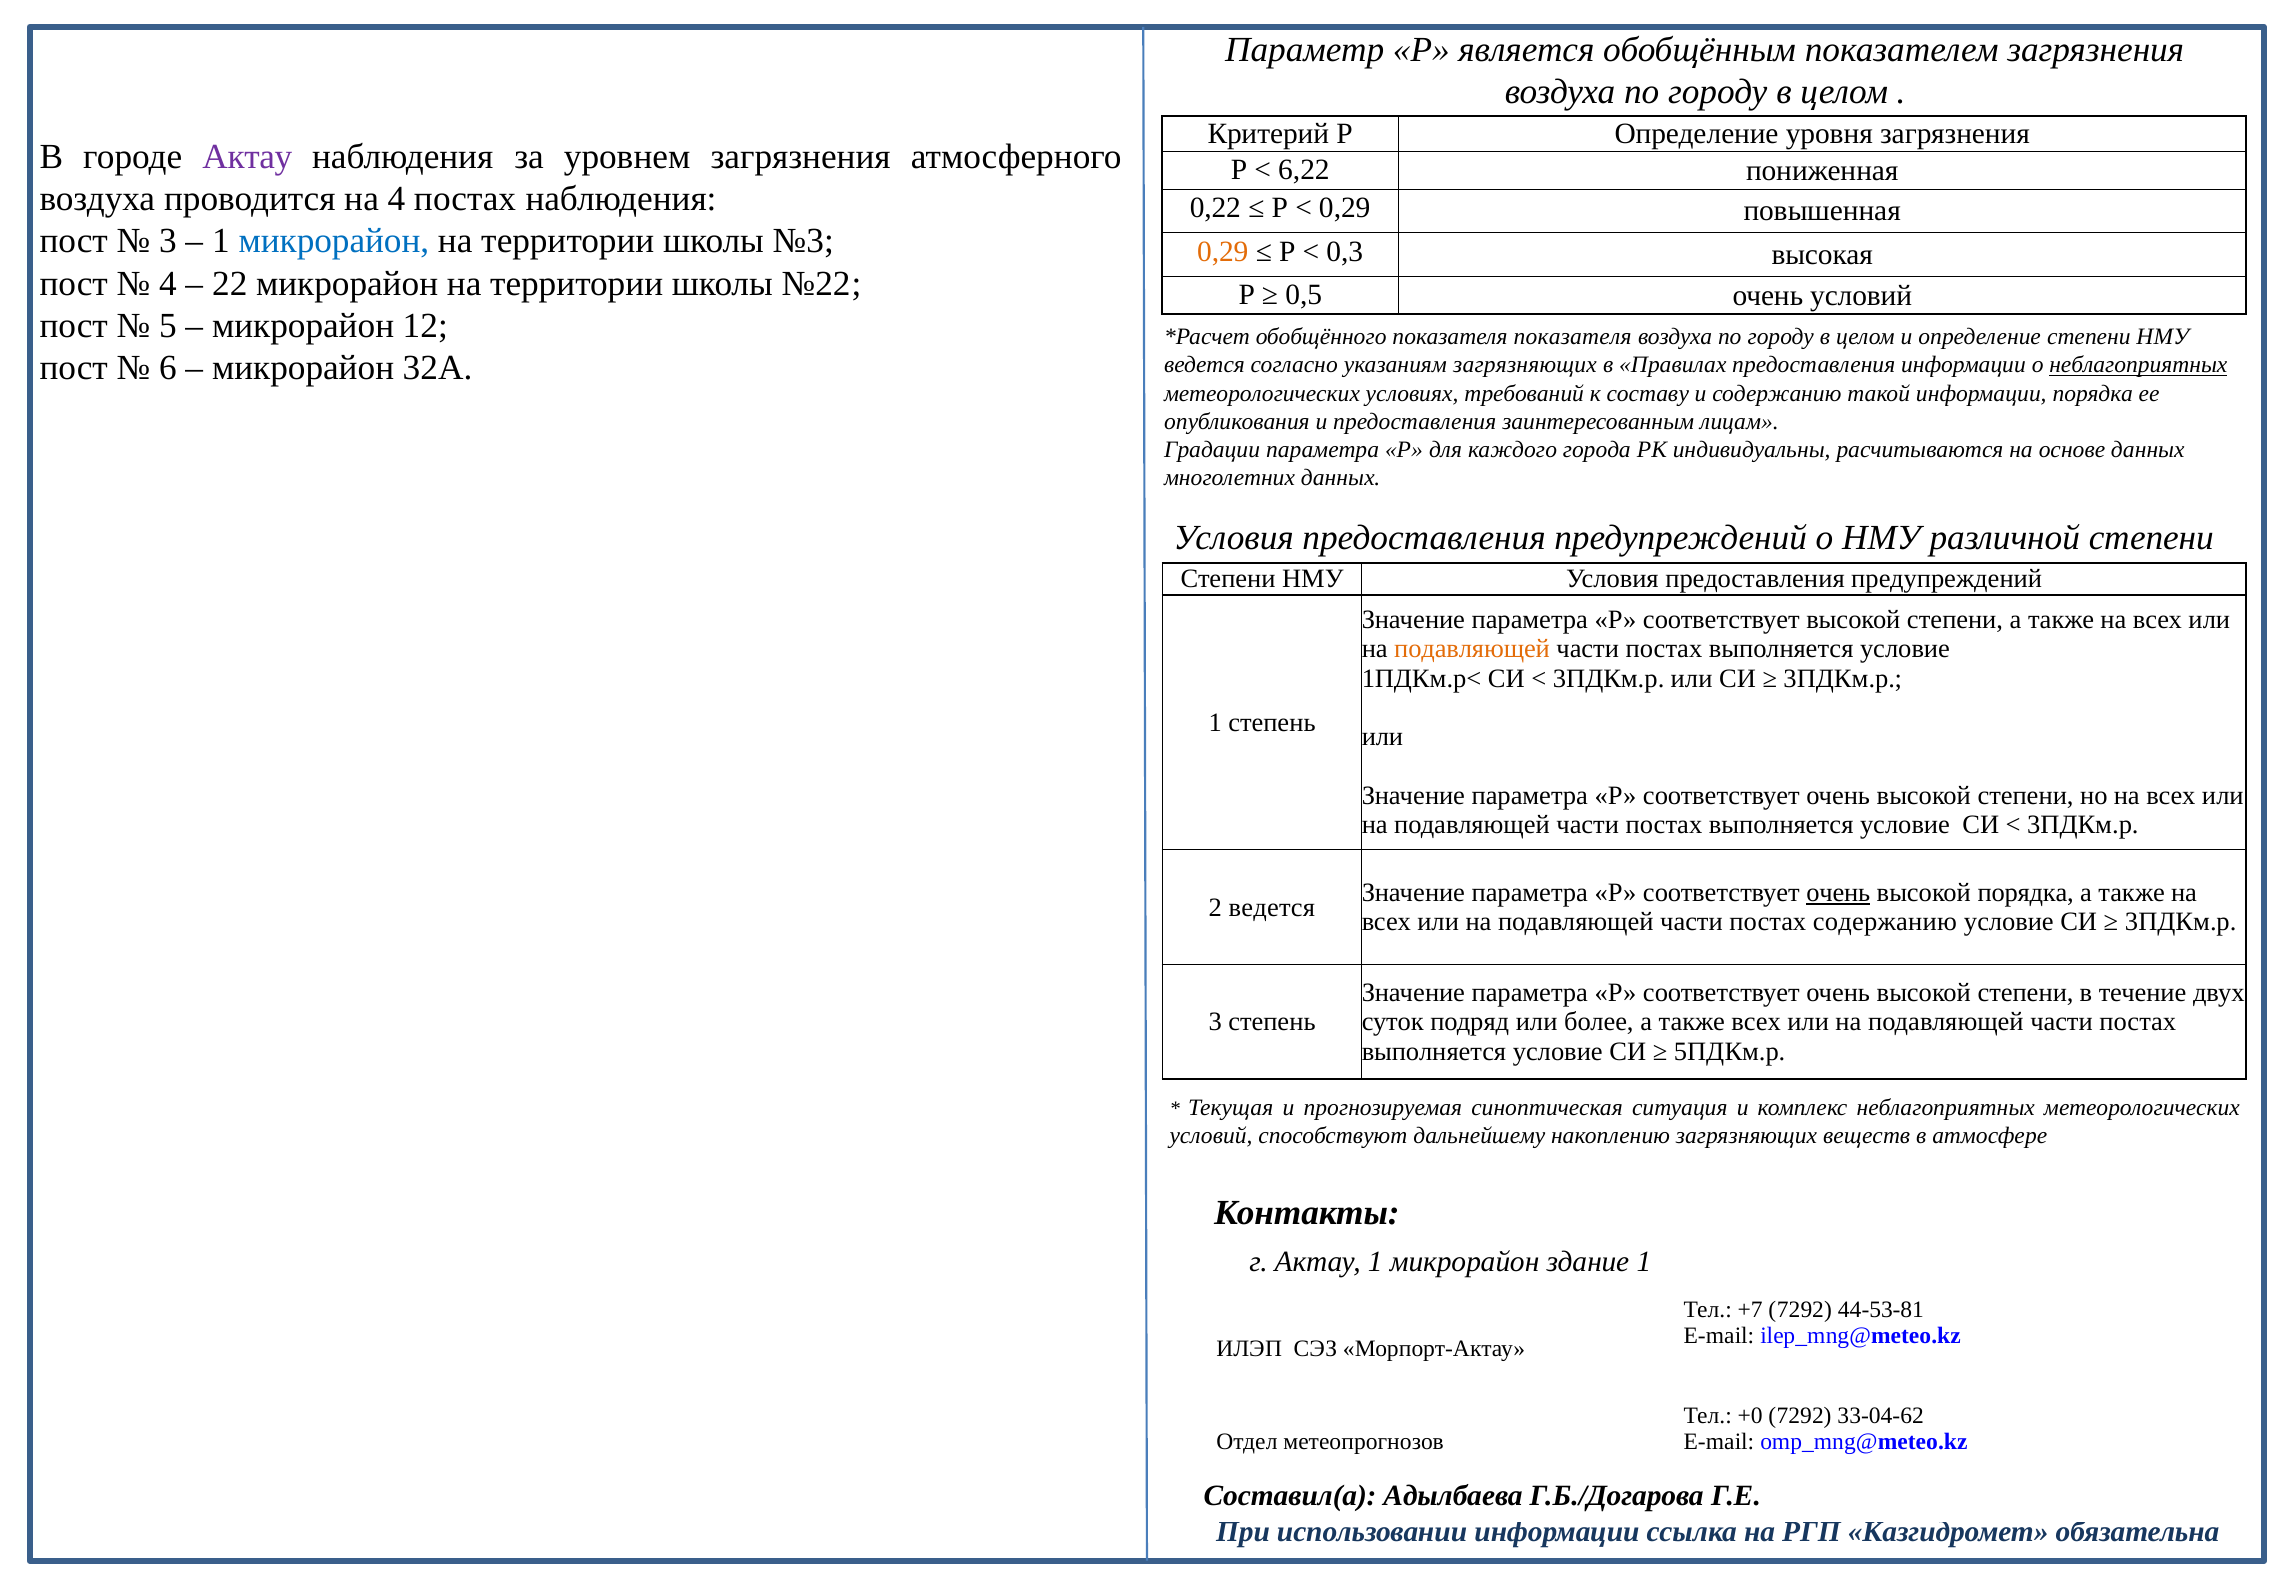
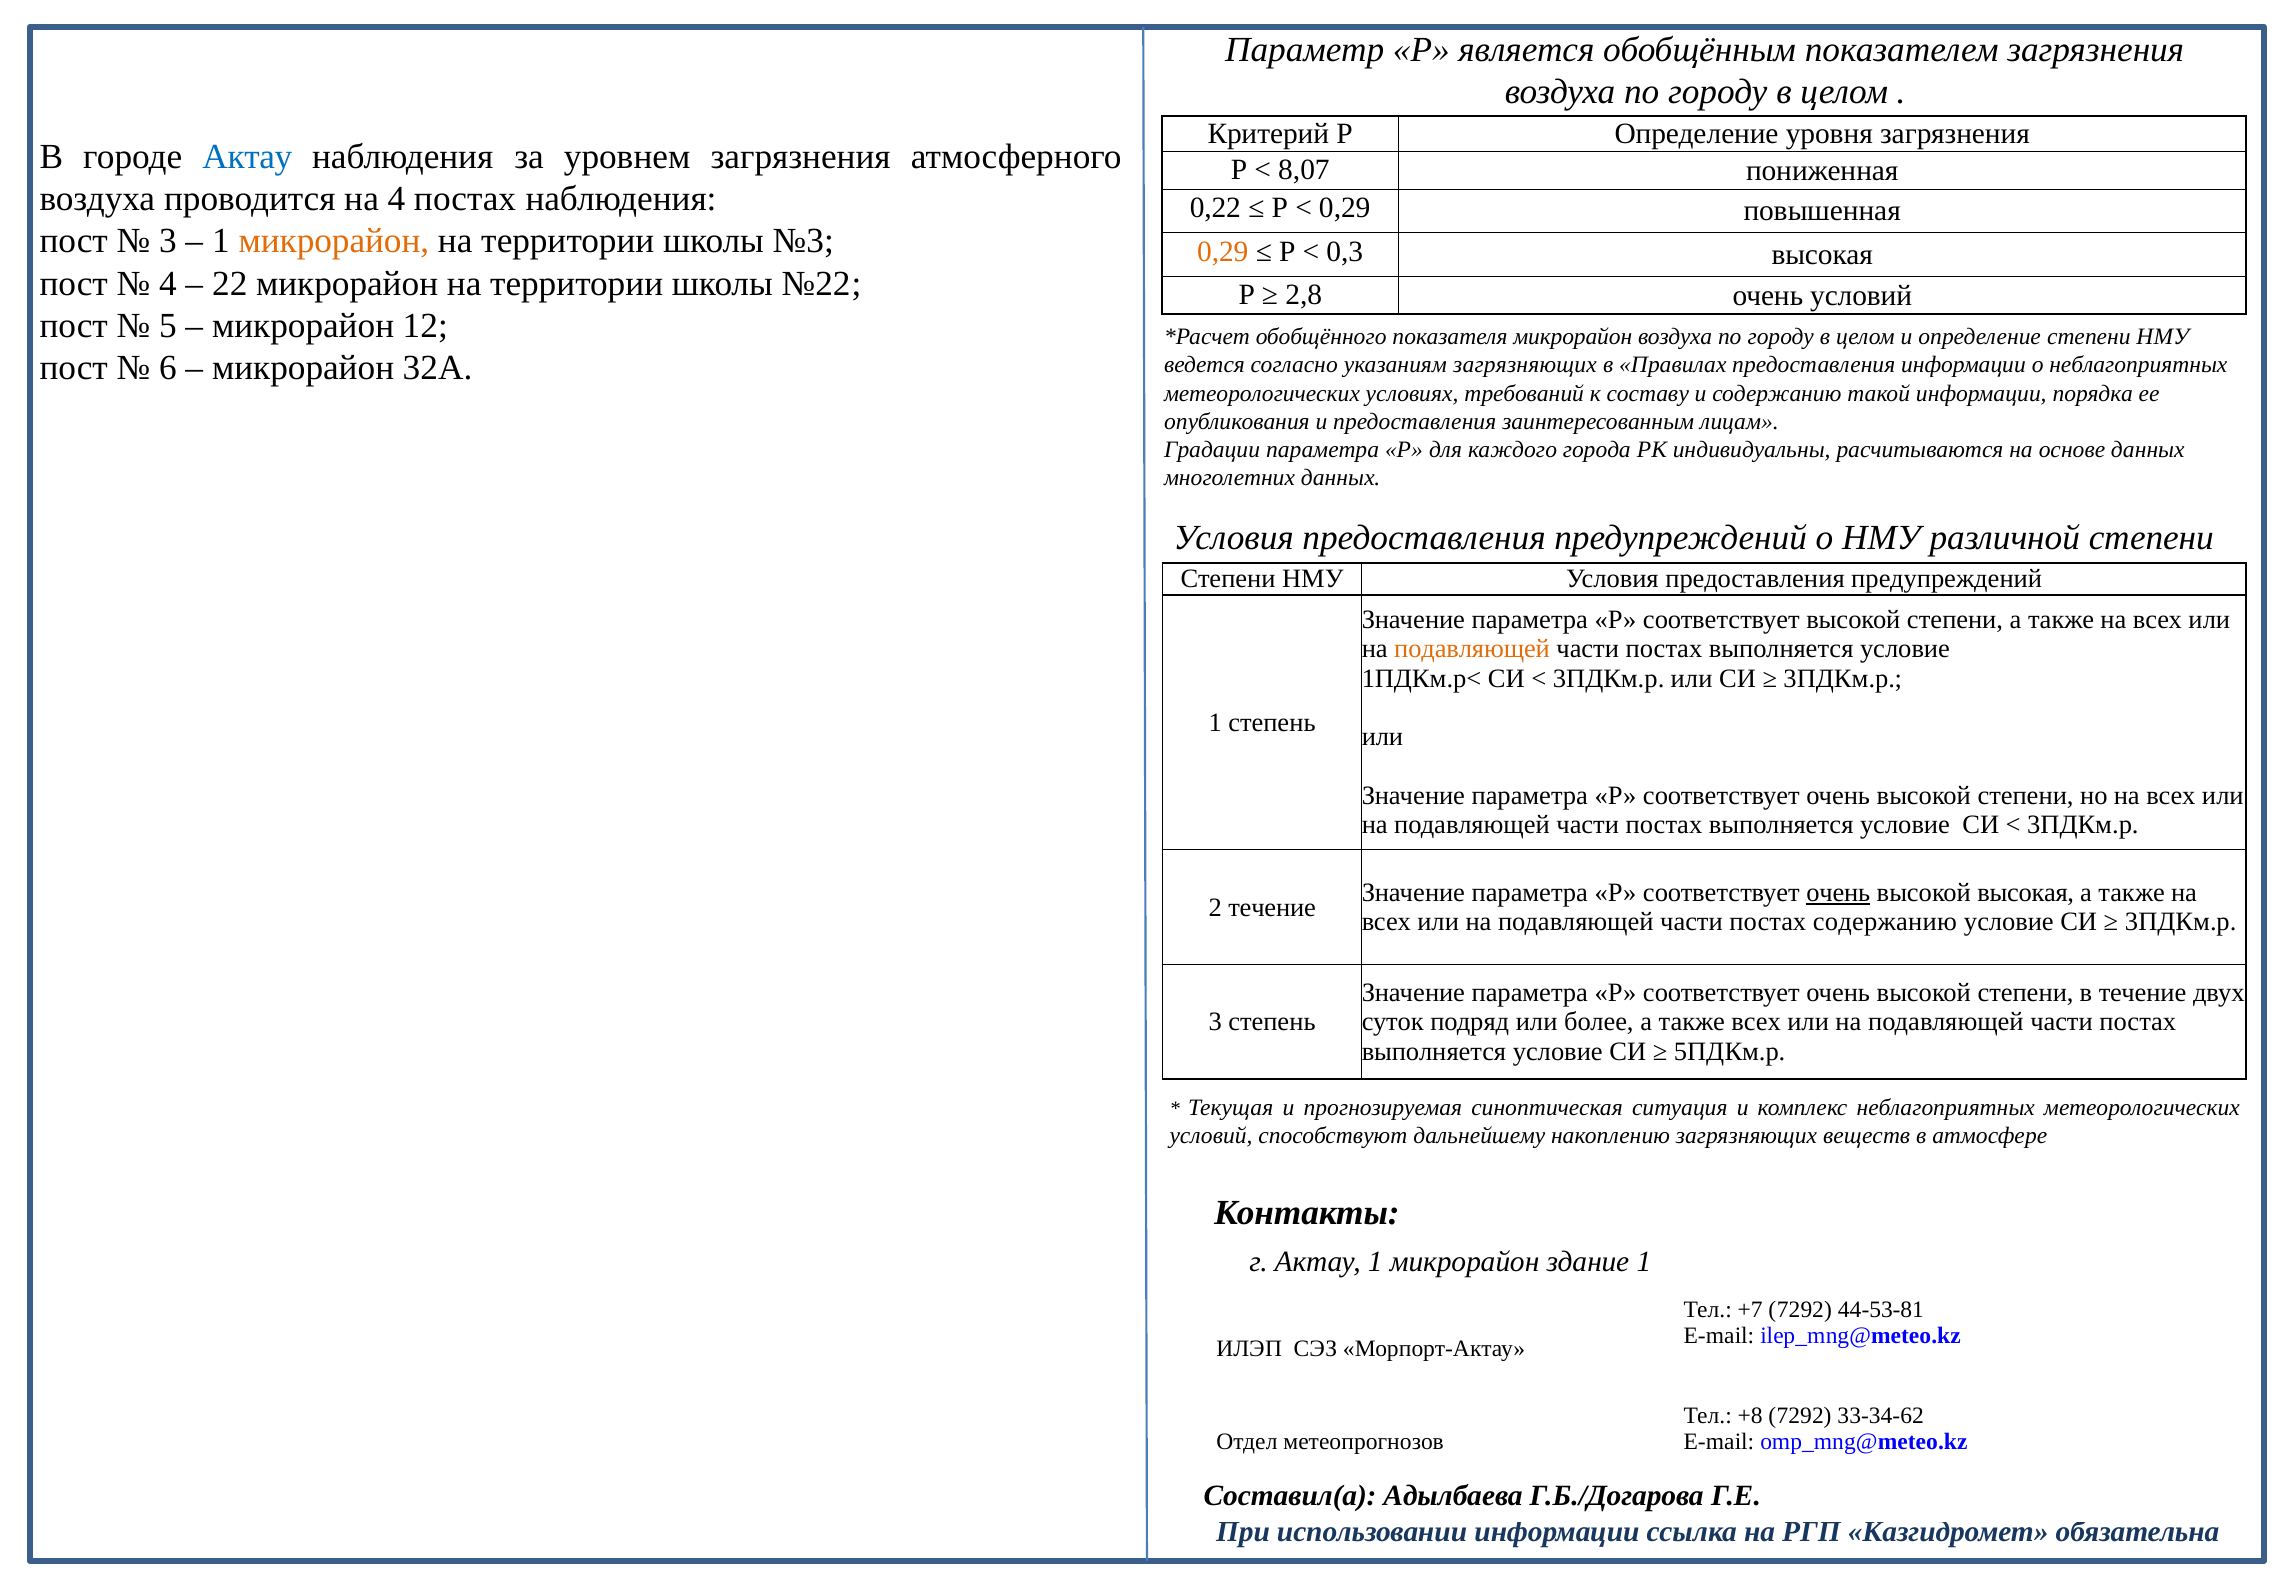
Актау colour: purple -> blue (247, 157)
6,22: 6,22 -> 8,07 (1304, 170)
микрорайон colour: blue -> orange (334, 241)
0,5: 0,5 -> 2,8 (1304, 295)
показателя показателя: показателя -> микрорайон (1573, 337)
неблагоприятных underline: present -> none (2138, 365)
высокой порядка: порядка -> высокая (2026, 893)
2 ведется: ведется -> течение (1272, 907)
+0: +0 -> +8 (1750, 1415)
33-04-62: 33-04-62 -> 33-34-62 (1881, 1415)
